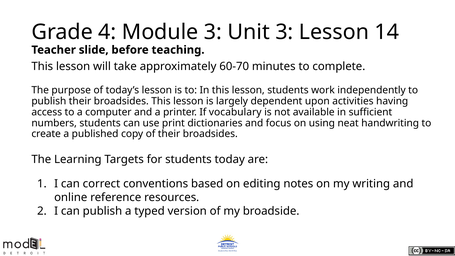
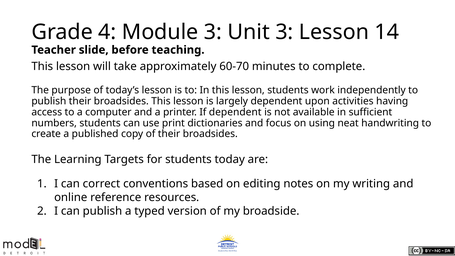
If vocabulary: vocabulary -> dependent (235, 112)
